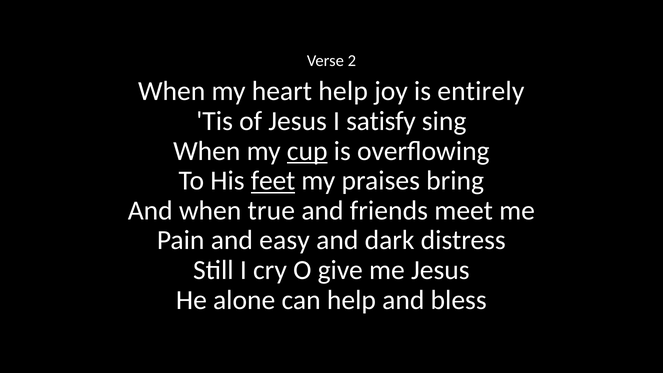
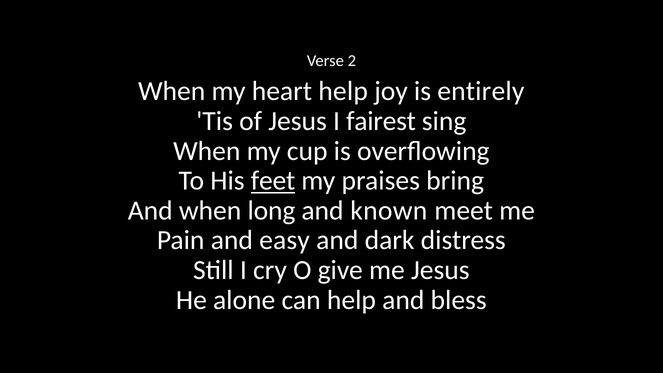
satisfy: satisfy -> fairest (381, 121)
cup underline: present -> none (307, 151)
true: true -> long (271, 210)
friends: friends -> known (389, 210)
